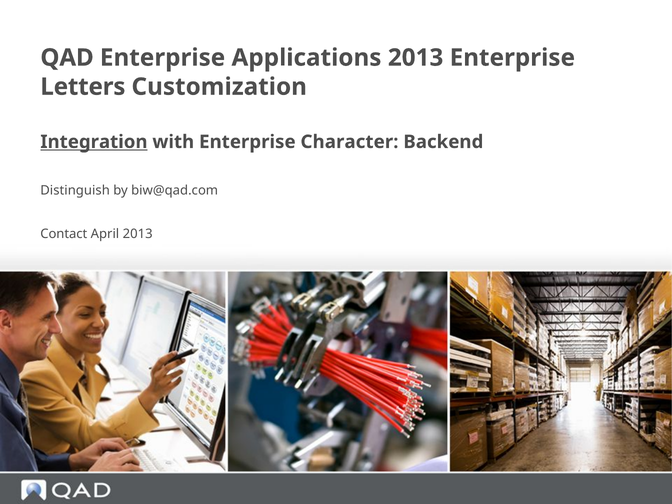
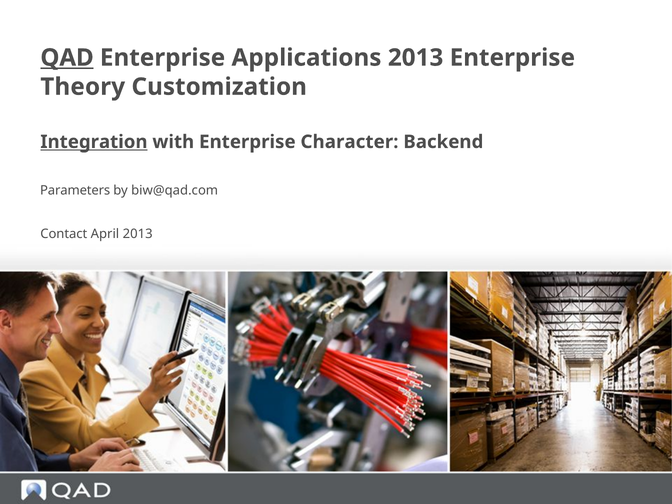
QAD underline: none -> present (67, 58)
Letters: Letters -> Theory (83, 87)
Distinguish: Distinguish -> Parameters (75, 191)
